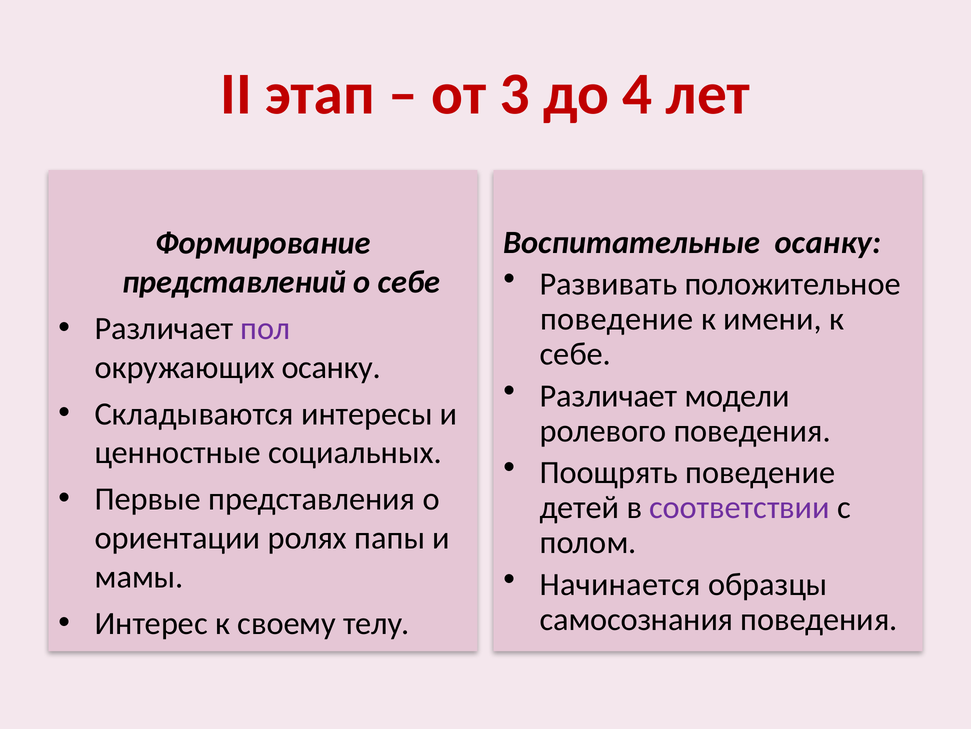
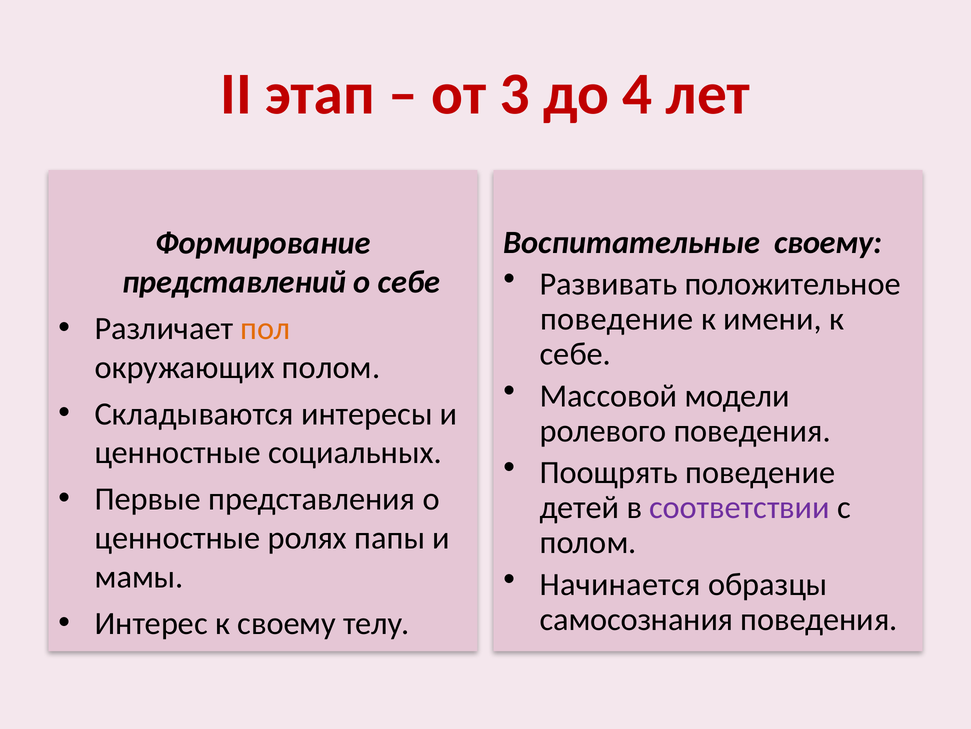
Воспитательные осанку: осанку -> своему (828, 242)
пол colour: purple -> orange (265, 328)
окружающих осанку: осанку -> полом (331, 367)
Различает: Различает -> Массовой (608, 395)
ориентации: ориентации -> ценностные (178, 537)
